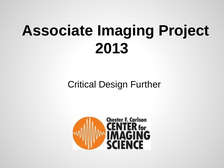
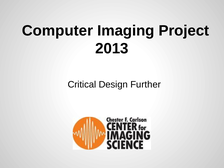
Associate: Associate -> Computer (57, 31)
